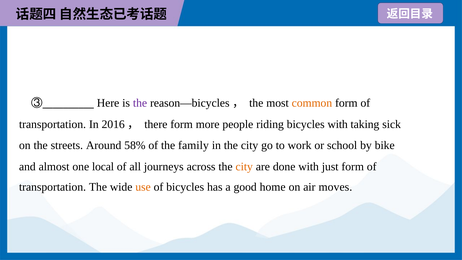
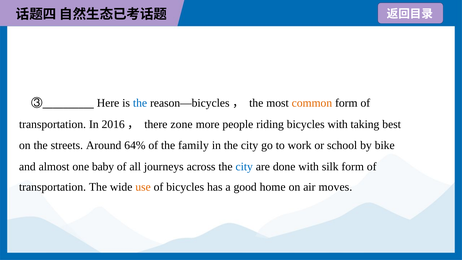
the colour: purple -> blue (140, 103)
there form: form -> zone (182, 124)
sick: sick -> best (392, 124)
58%: 58% -> 64% (135, 145)
local: local -> baby (103, 167)
city colour: orange -> blue (244, 167)
just: just -> silk (330, 167)
